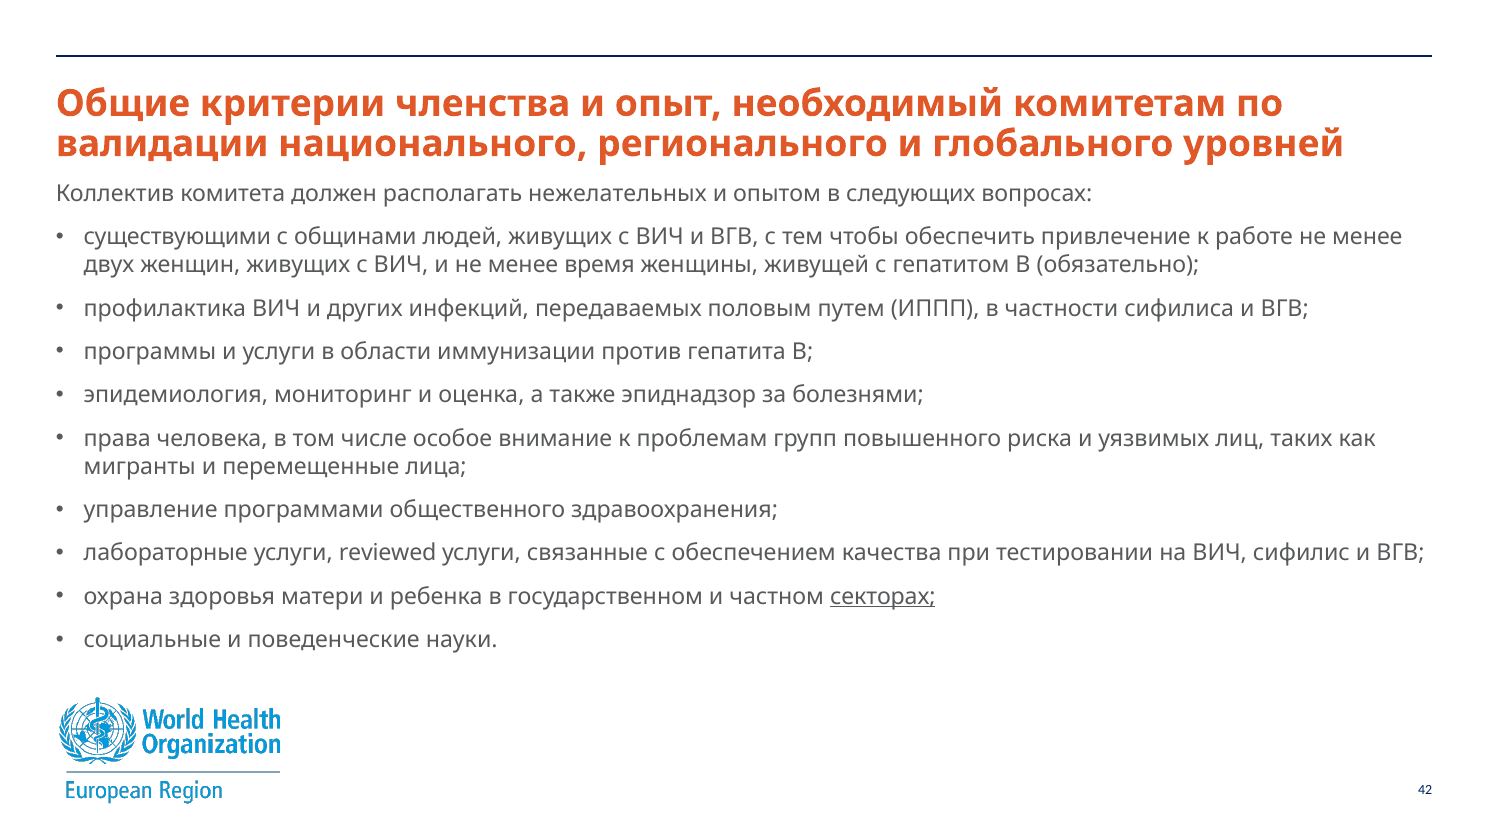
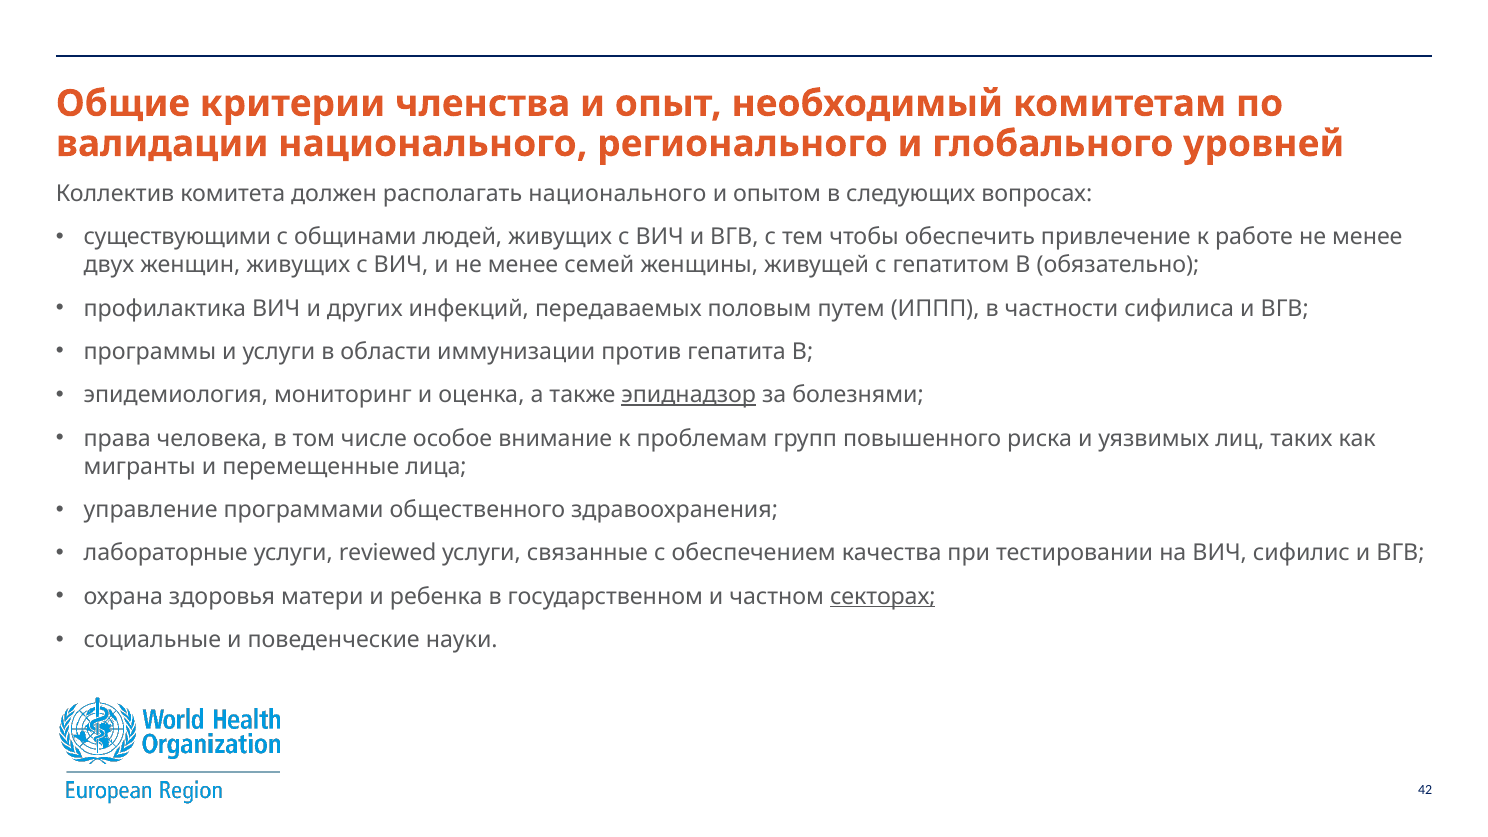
располагать нежелательных: нежелательных -> национального (617, 194)
время: время -> семей (599, 265)
эпиднадзор underline: none -> present (689, 395)
